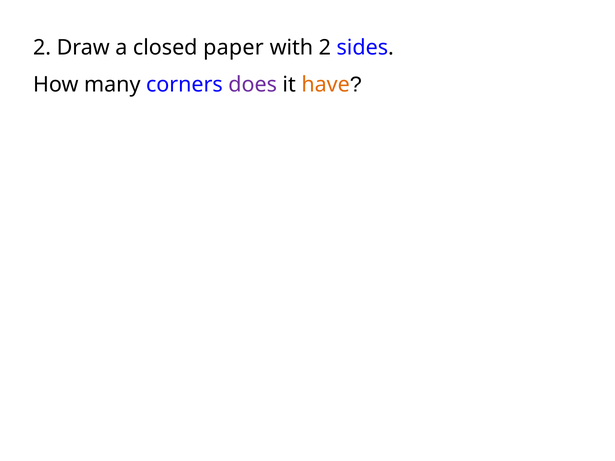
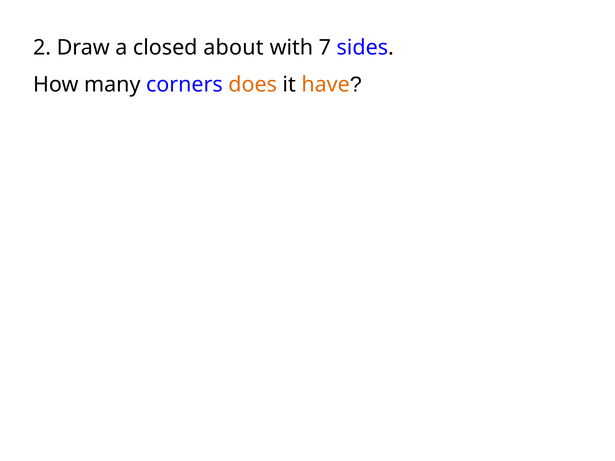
paper: paper -> about (233, 48)
with 2: 2 -> 7 (325, 48)
does colour: purple -> orange (253, 85)
